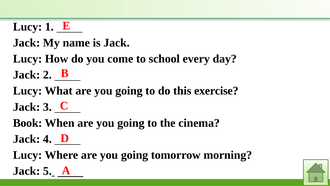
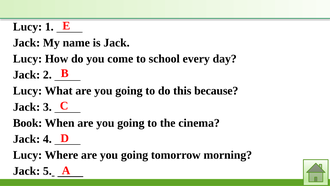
exercise: exercise -> because (216, 91)
